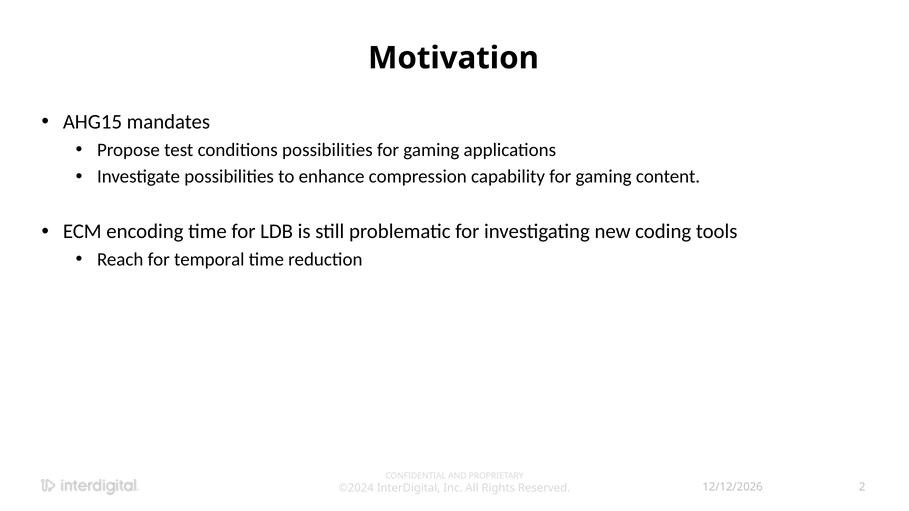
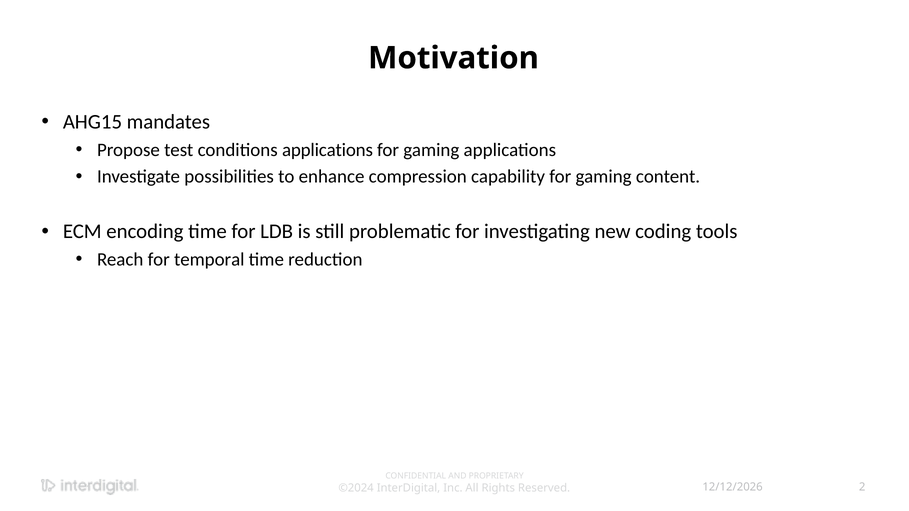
conditions possibilities: possibilities -> applications (327, 150)
